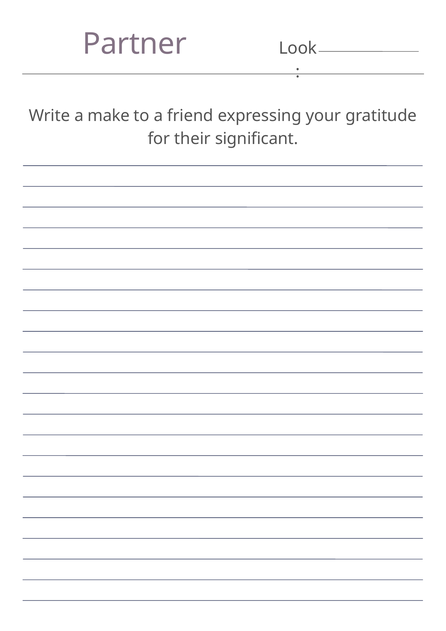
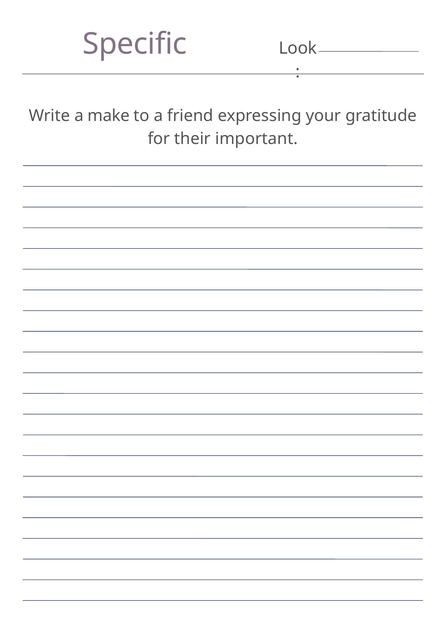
Partner: Partner -> Specific (135, 44)
significant: significant -> important (257, 139)
